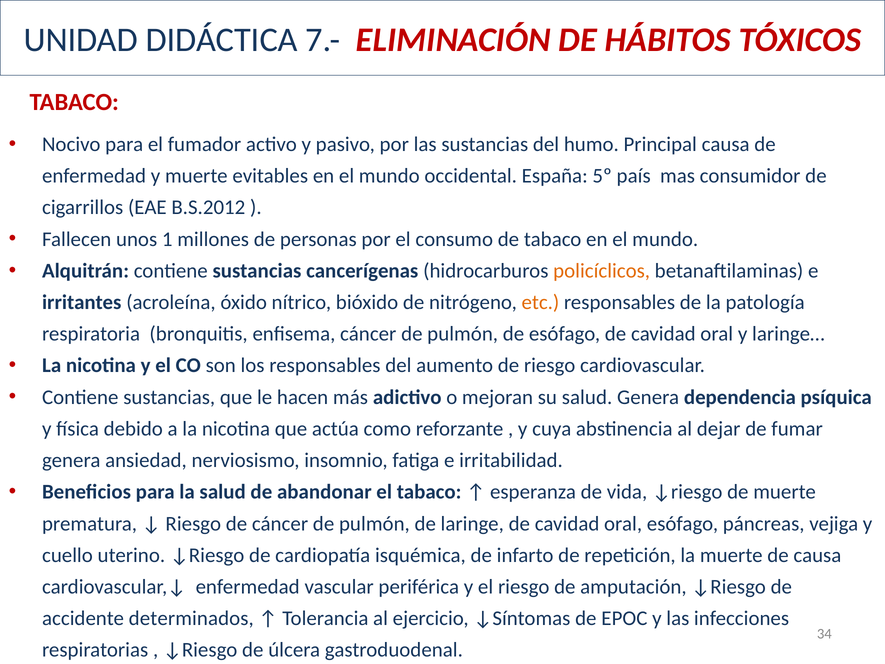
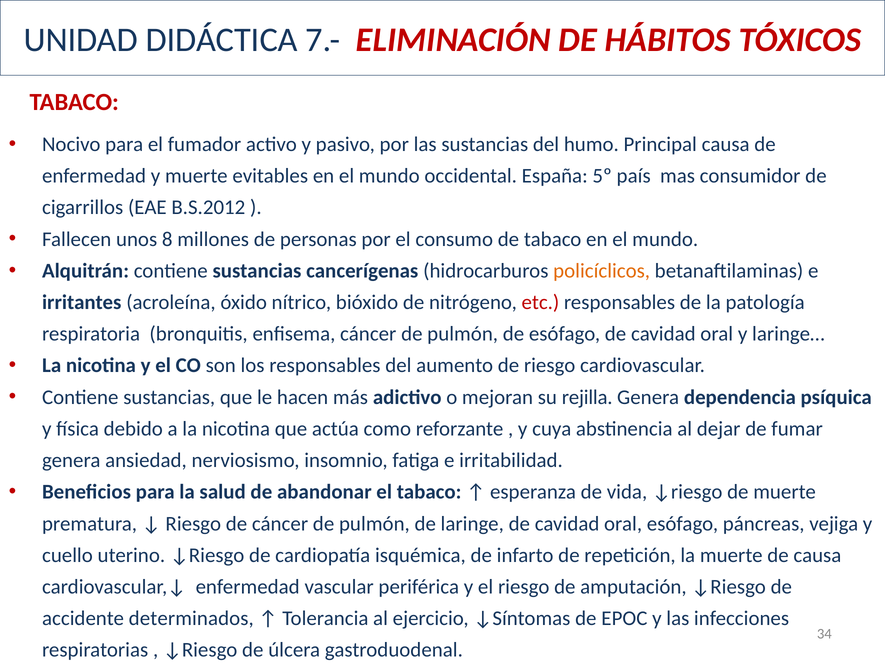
1: 1 -> 8 (167, 239)
etc colour: orange -> red (540, 302)
su salud: salud -> rejilla (587, 397)
